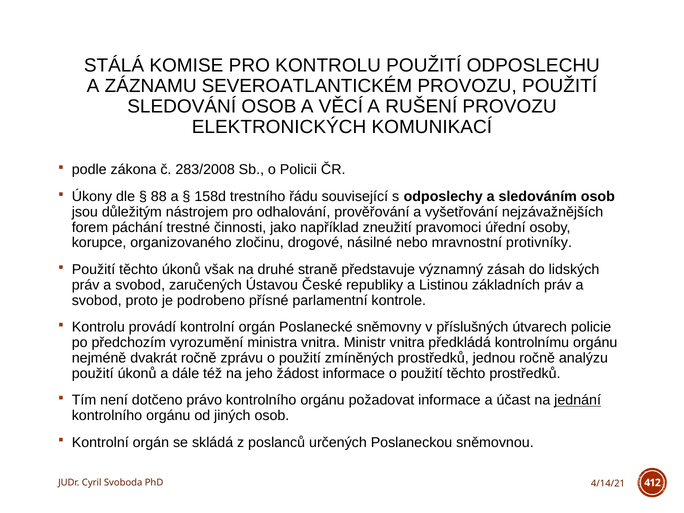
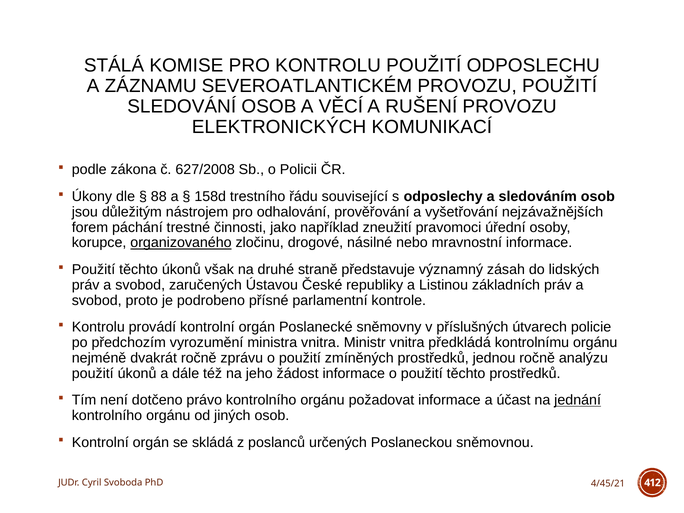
283/2008: 283/2008 -> 627/2008 (205, 170)
organizovaného underline: none -> present (181, 243)
mravnostní protivníky: protivníky -> informace (539, 243)
4/14/21: 4/14/21 -> 4/45/21 (608, 483)
